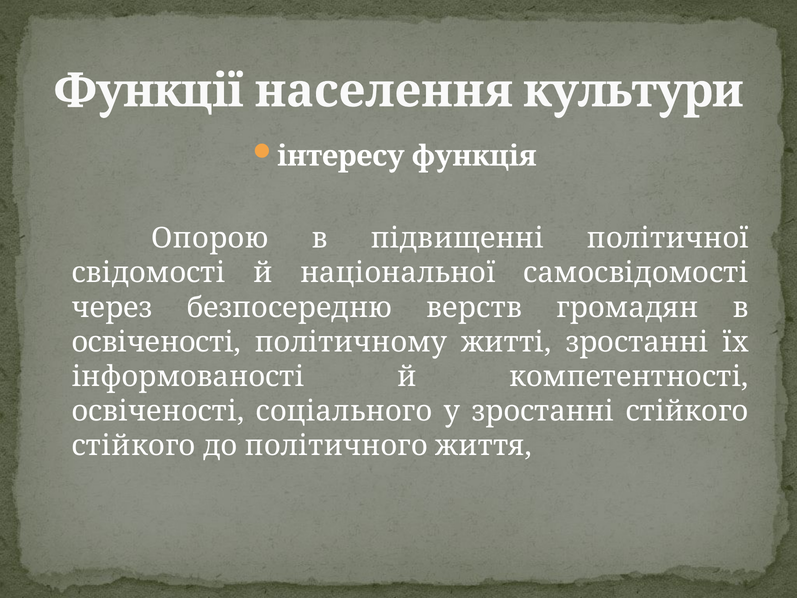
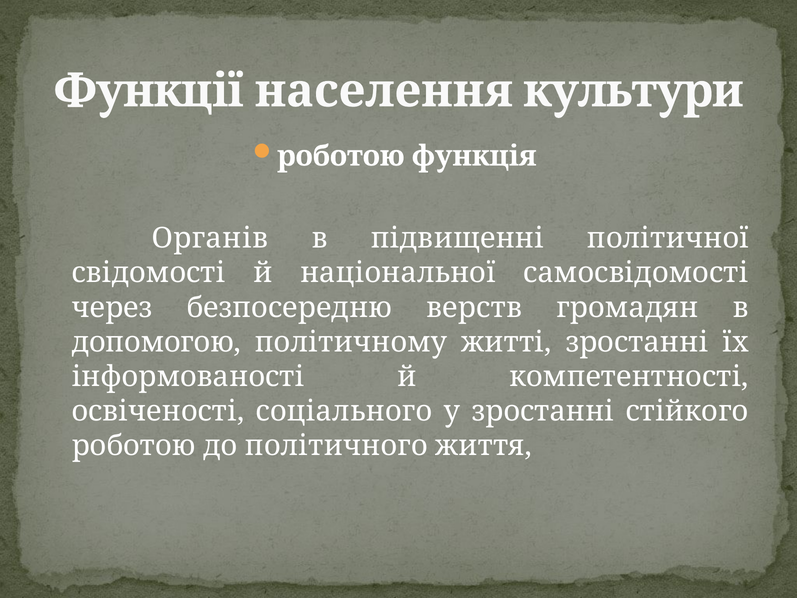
інтересу: інтересу -> роботою (341, 156)
Опорою: Опорою -> Органів (210, 238)
освіченості: освіченості -> допомогою (156, 342)
стійкого: стійкого -> роботою (134, 445)
